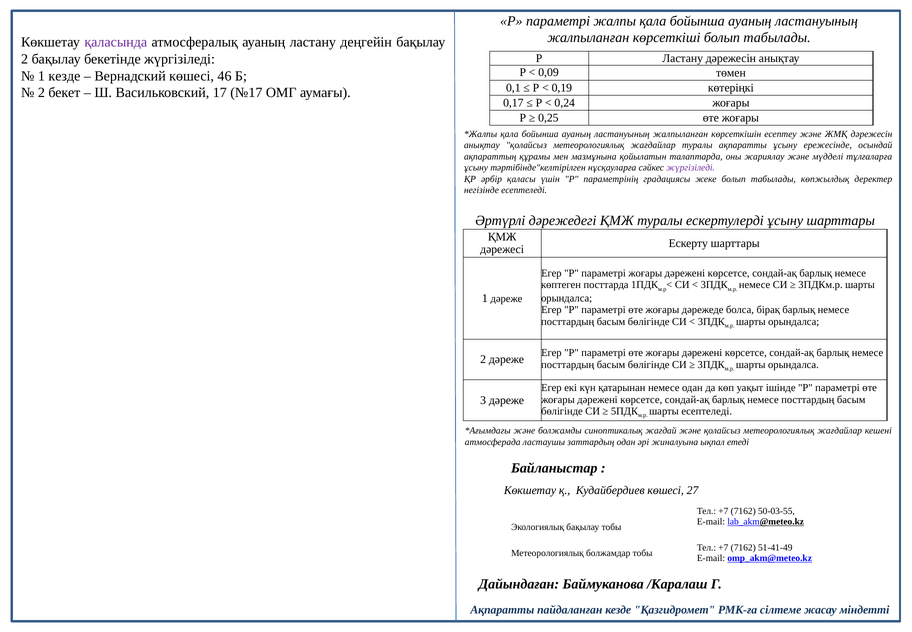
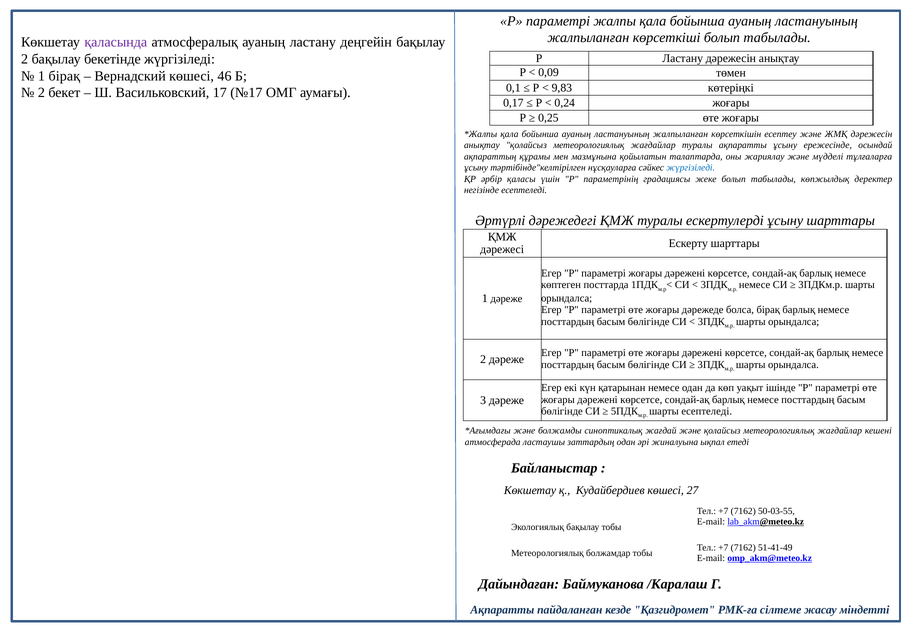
1 кезде: кезде -> бірақ (64, 76)
0,19: 0,19 -> 9,83 (562, 88)
жүргізіледі colour: purple -> blue (691, 168)
